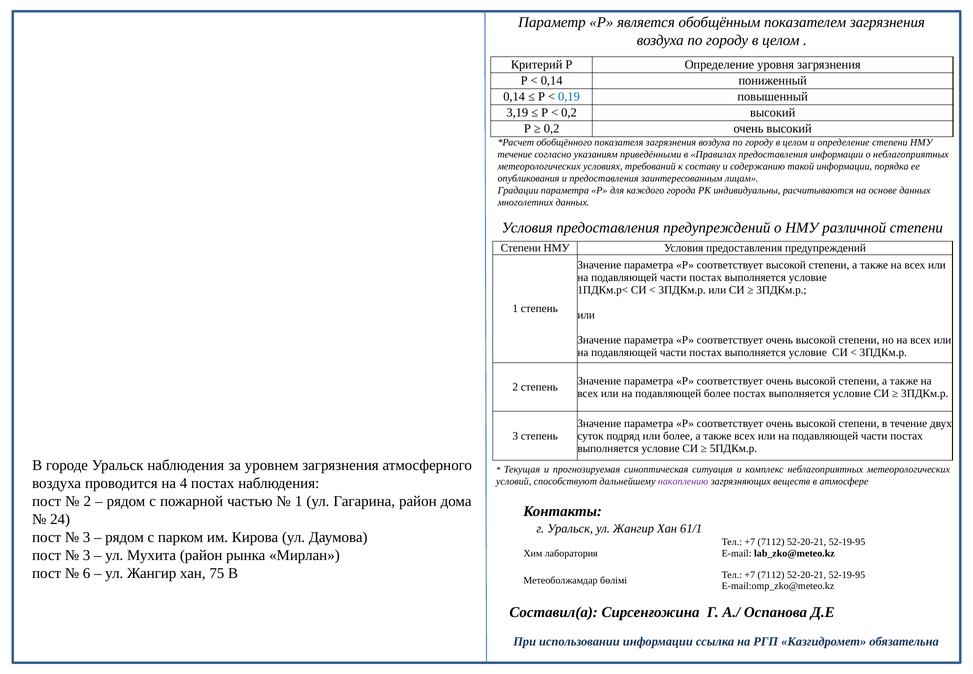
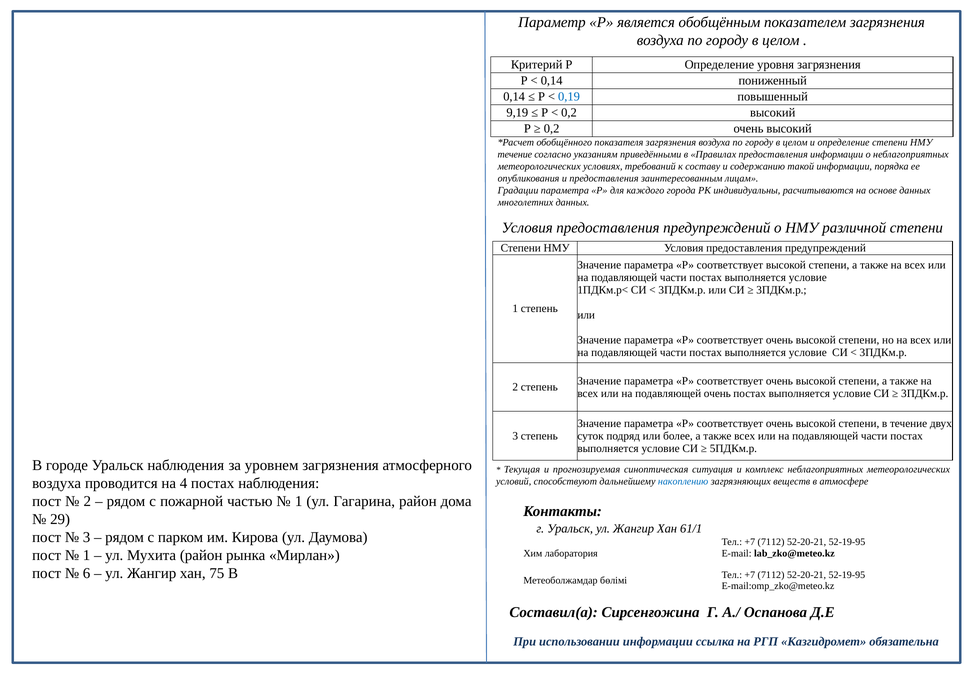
3,19: 3,19 -> 9,19 (517, 113)
подавляющей более: более -> очень (717, 393)
накоплению colour: purple -> blue (683, 481)
24: 24 -> 29 (60, 519)
3: 3 -> 1 (87, 555)
